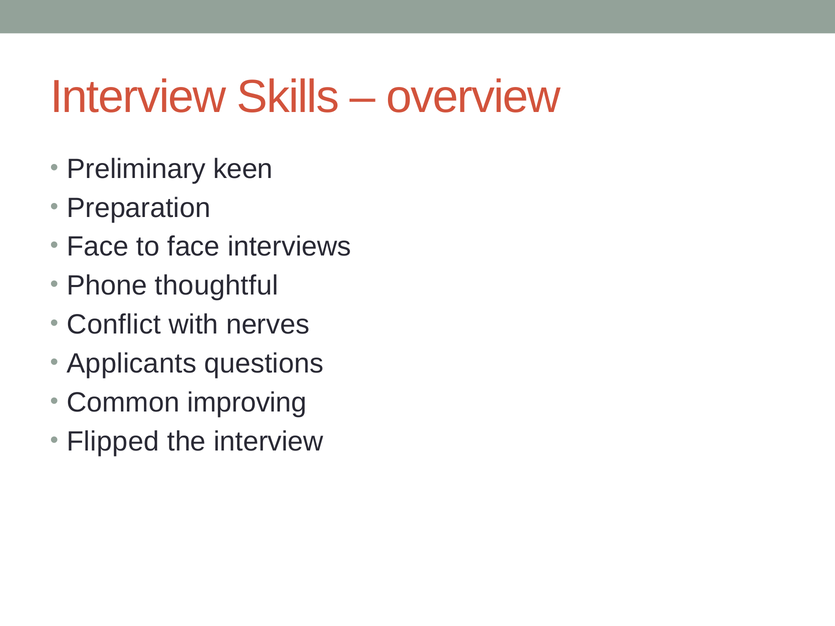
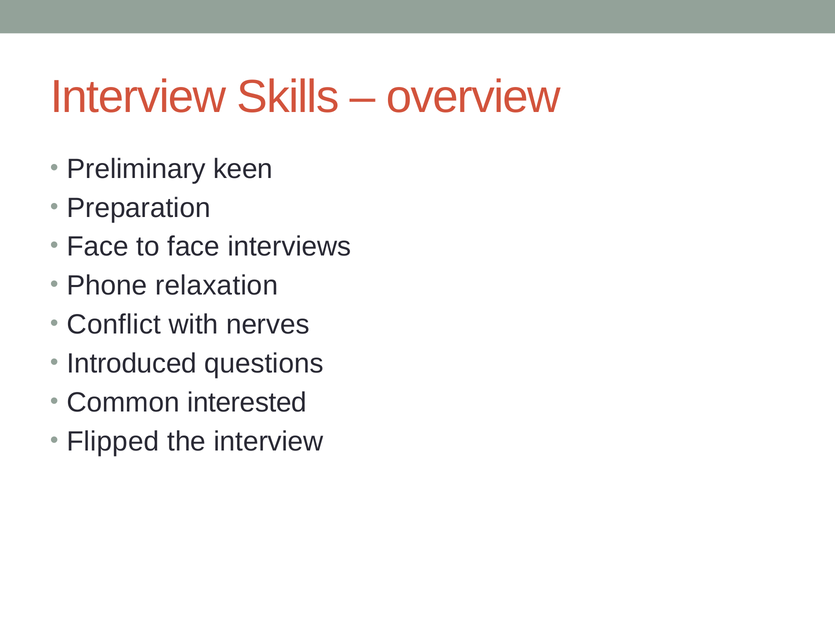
thoughtful: thoughtful -> relaxation (217, 286)
Applicants: Applicants -> Introduced (132, 364)
improving: improving -> interested (247, 403)
